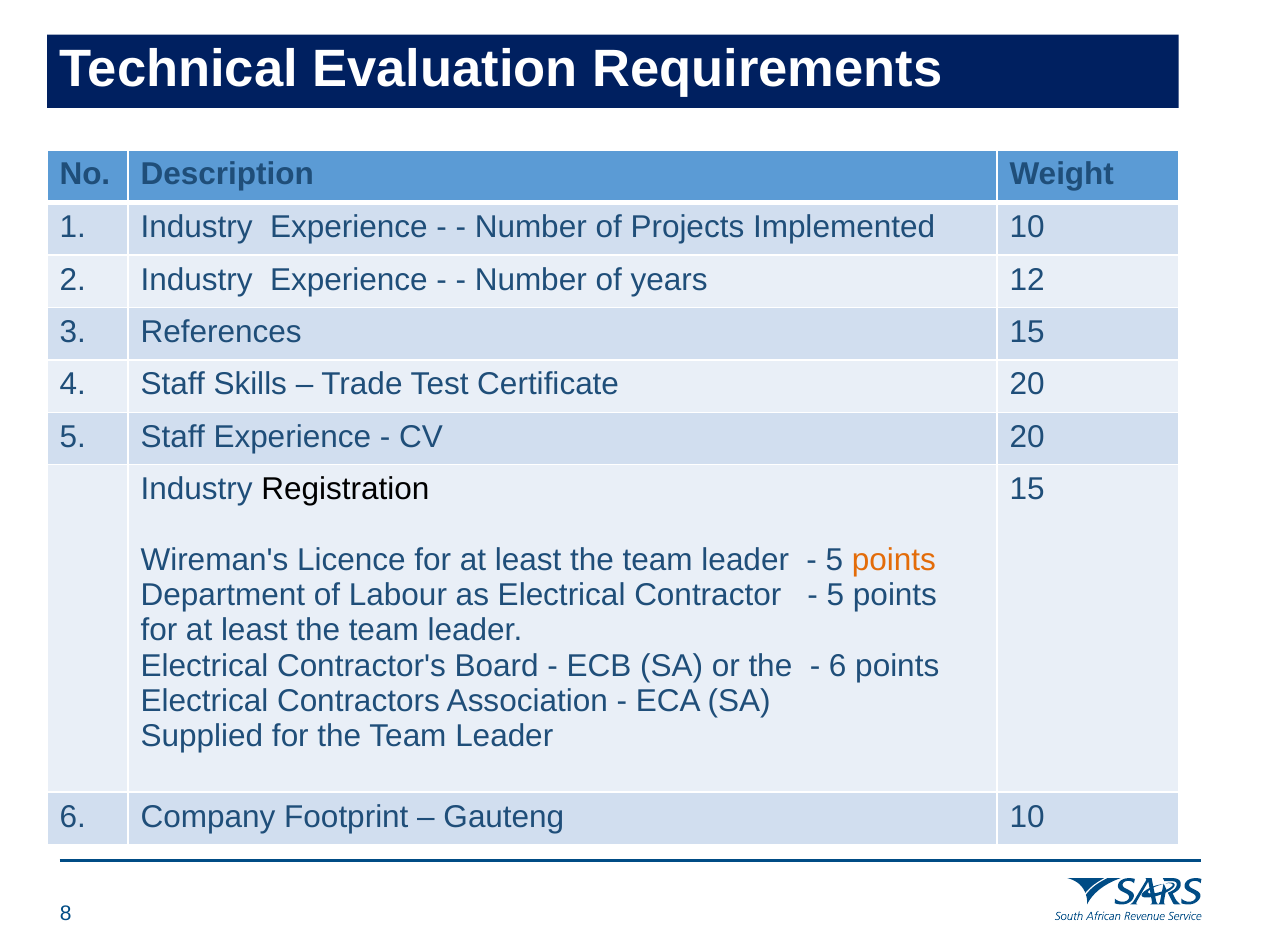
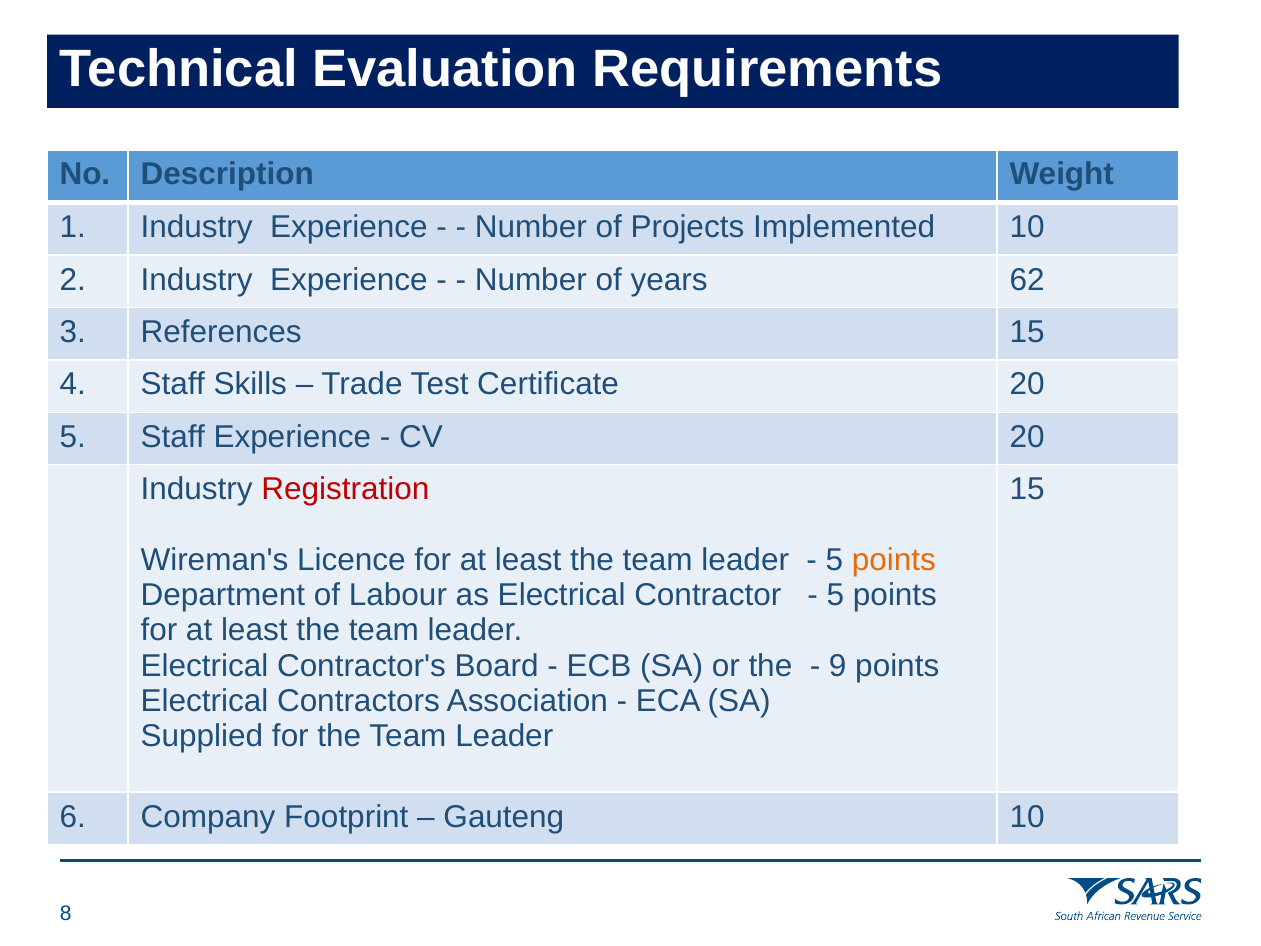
12: 12 -> 62 (1027, 280)
Registration colour: black -> red (345, 489)
6: 6 -> 9 (838, 666)
